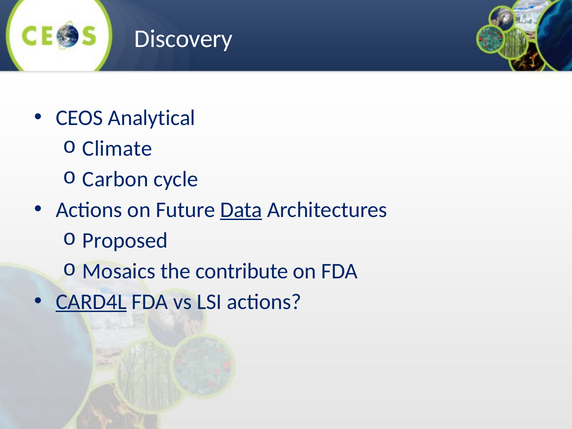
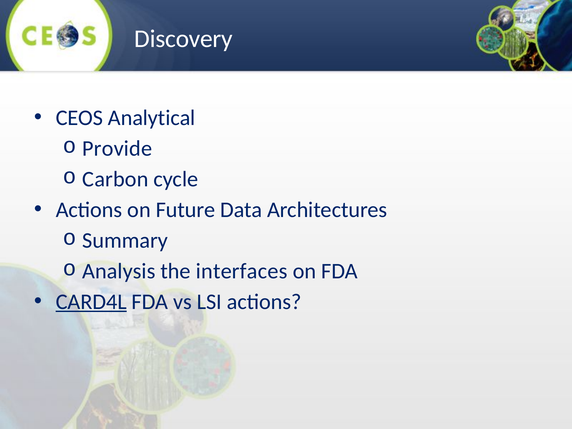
Climate: Climate -> Provide (117, 148)
Data underline: present -> none (241, 210)
Proposed: Proposed -> Summary (125, 241)
Mosaics: Mosaics -> Analysis (119, 271)
contribute: contribute -> interfaces (242, 271)
